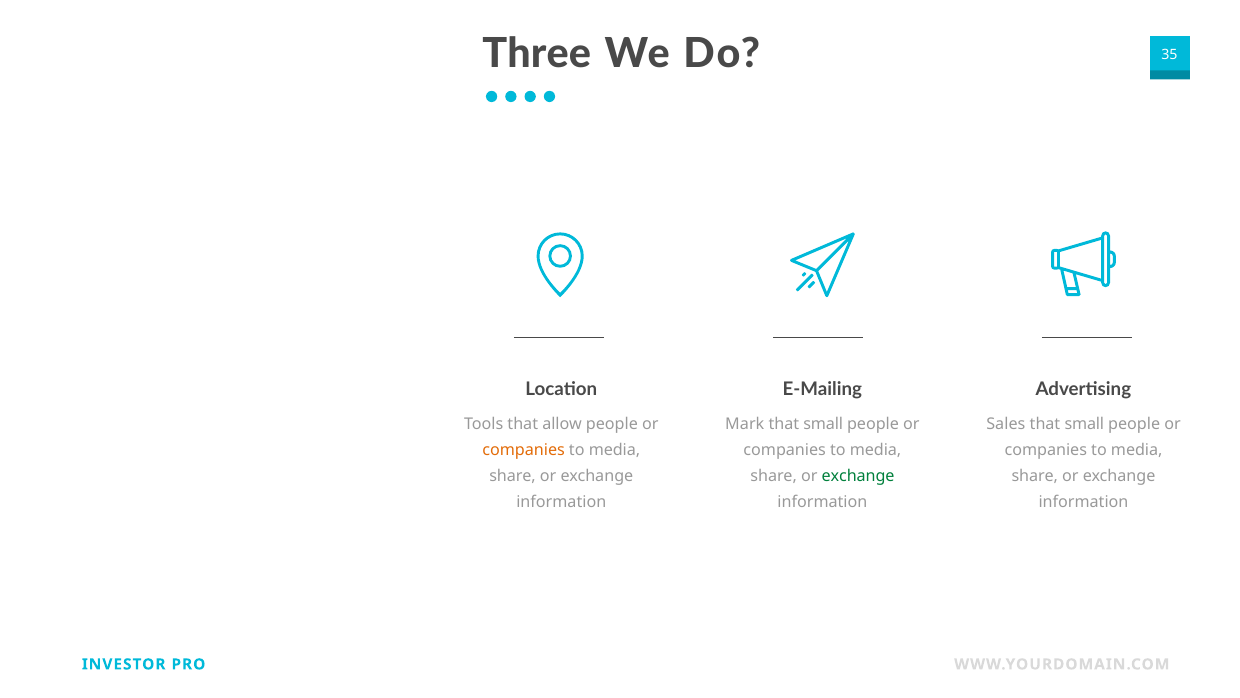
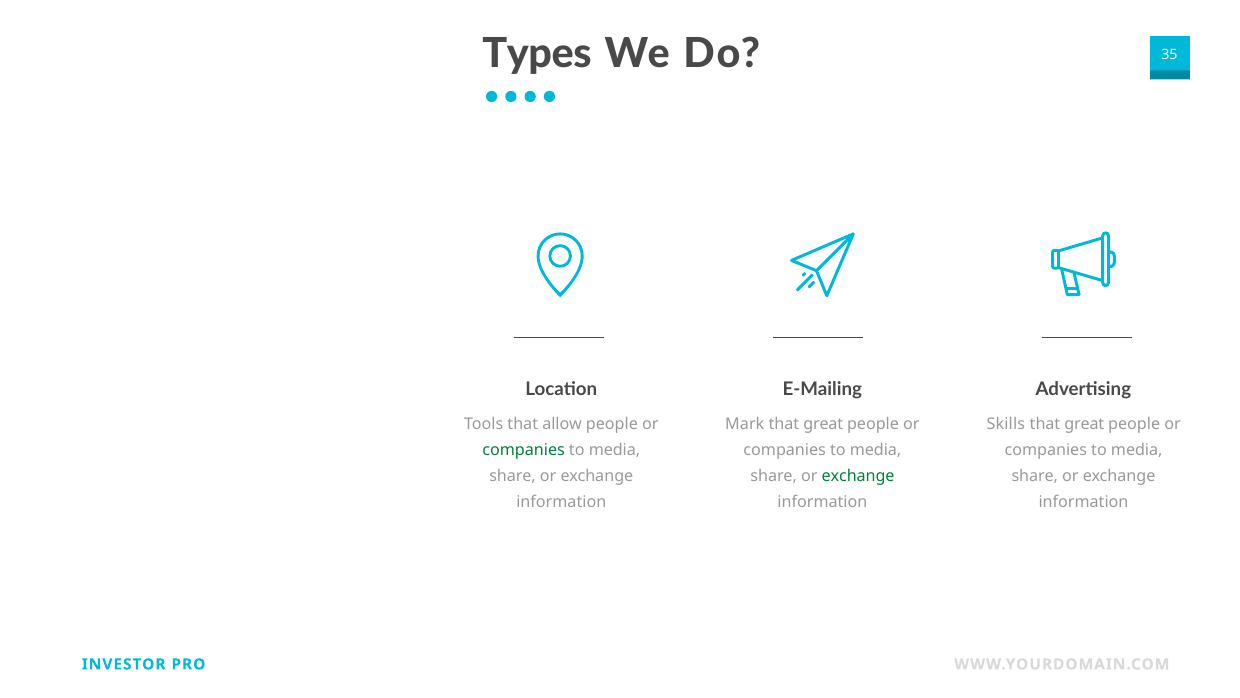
Three: Three -> Types (537, 54)
small: small -> great (823, 424)
Sales: Sales -> Skills (1006, 424)
small: small -> great (1084, 424)
companies colour: orange -> green (524, 450)
